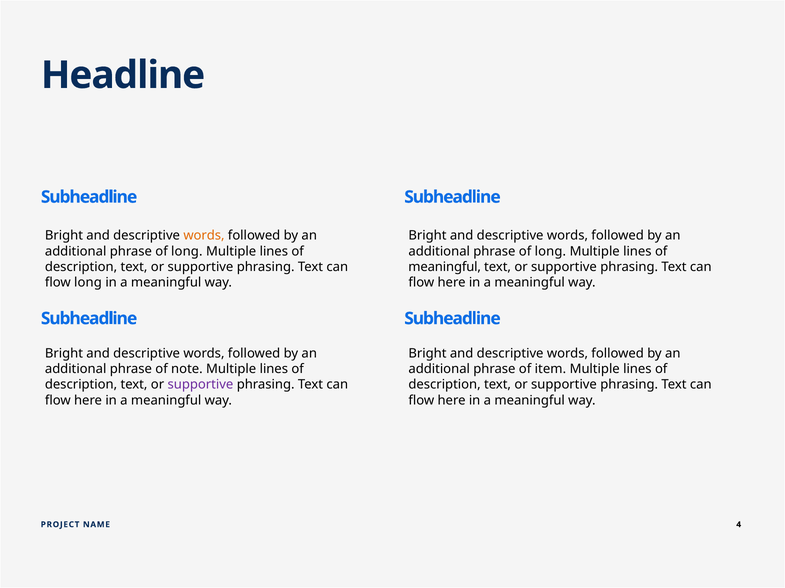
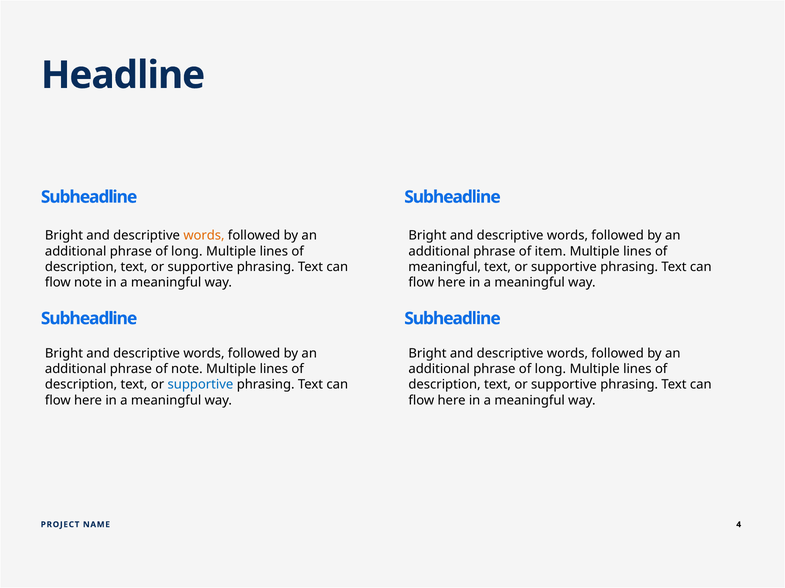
long: long -> item (550, 252)
flow long: long -> note (88, 283)
item: item -> long (550, 369)
supportive colour: purple -> blue (200, 385)
